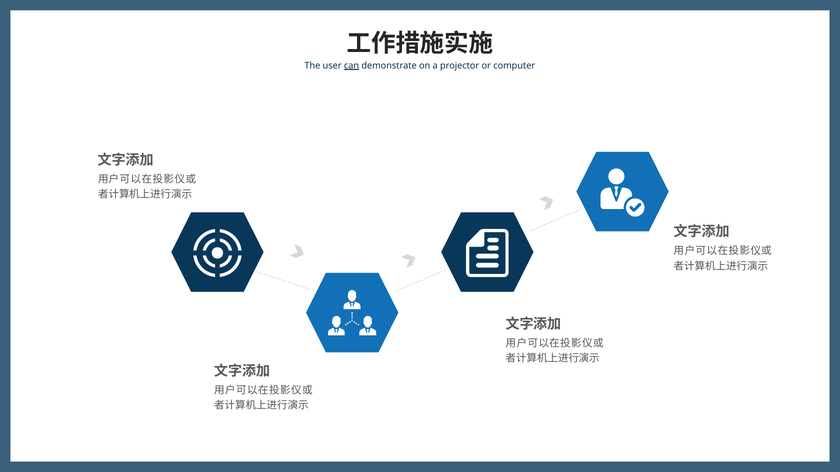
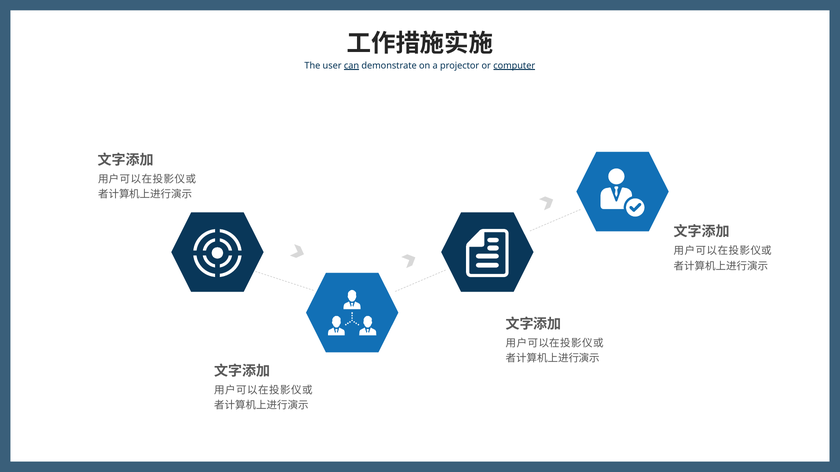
computer underline: none -> present (514, 66)
